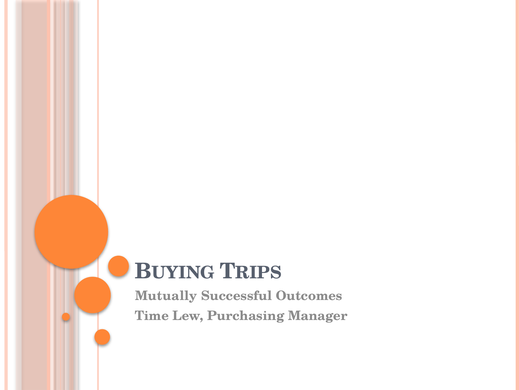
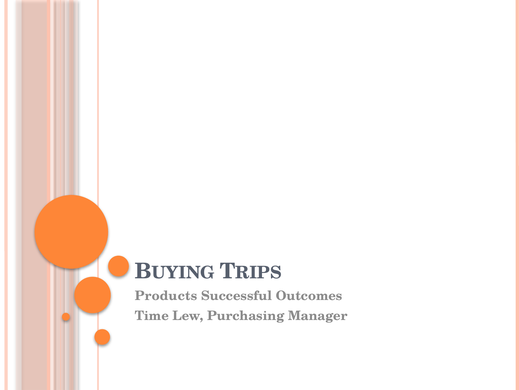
Mutually: Mutually -> Products (166, 295)
